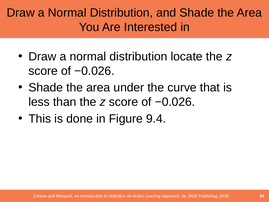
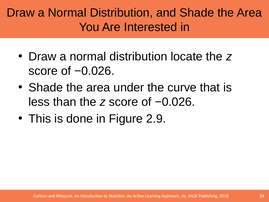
9.4: 9.4 -> 2.9 (156, 119)
